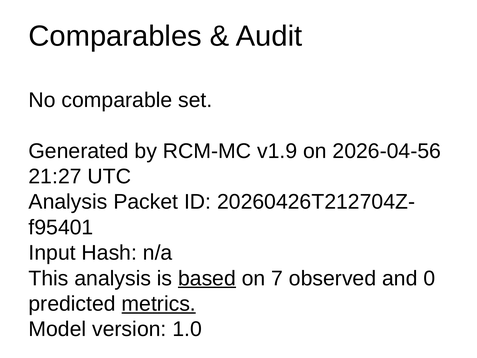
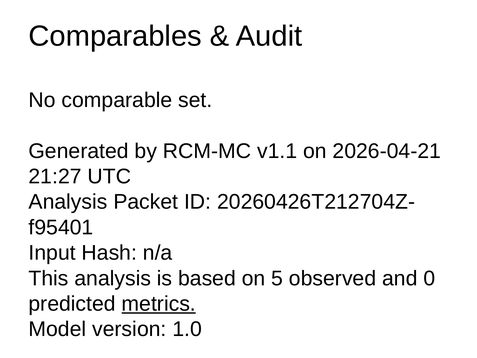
v1.9: v1.9 -> v1.1 (277, 151)
2026-04-56: 2026-04-56 -> 2026-04-21 (387, 151)
based underline: present -> none (207, 278)
7: 7 -> 5 (277, 278)
